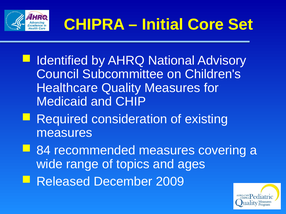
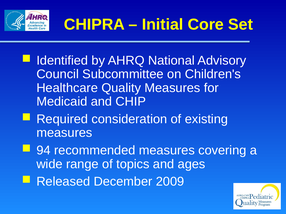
84: 84 -> 94 (44, 151)
